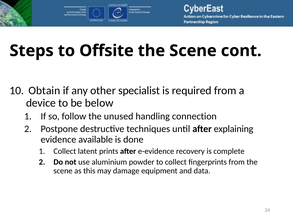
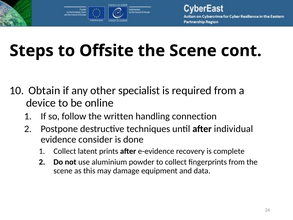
below: below -> online (99, 103)
unused: unused -> written (119, 116)
explaining: explaining -> individual (233, 129)
available: available -> consider (96, 139)
